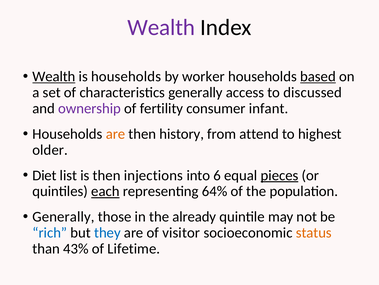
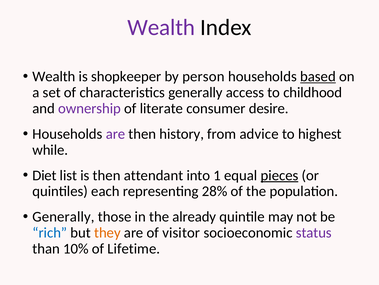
Wealth underline: present -> none (54, 76)
is households: households -> shopkeeper (126, 76)
worker: worker -> person (203, 76)
discussed: discussed -> childhood (313, 92)
fertility: fertility -> literate (161, 108)
infant: infant -> desire (269, 108)
are colour: orange -> purple (115, 134)
attend: attend -> advice (259, 134)
older: older -> while (50, 150)
injections: injections -> attendant (154, 175)
6: 6 -> 1 (217, 175)
each underline: present -> none (105, 191)
64%: 64% -> 28% (215, 191)
they colour: blue -> orange (107, 232)
status colour: orange -> purple (314, 232)
43%: 43% -> 10% (76, 248)
